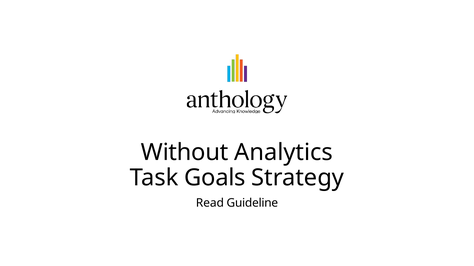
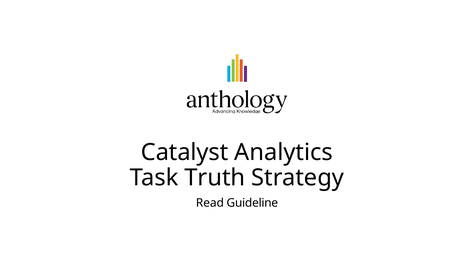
Without: Without -> Catalyst (185, 153)
Goals: Goals -> Truth (215, 178)
